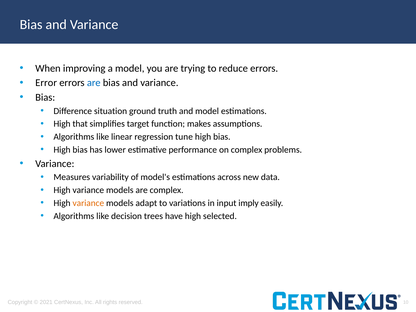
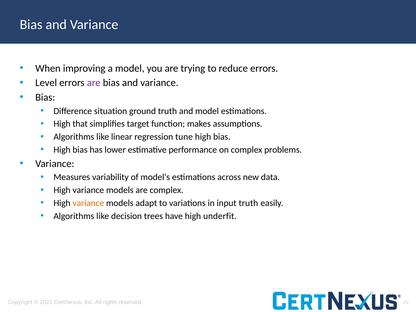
Error: Error -> Level (46, 83)
are colour: blue -> purple (94, 83)
input imply: imply -> truth (248, 203)
selected: selected -> underfit (220, 216)
